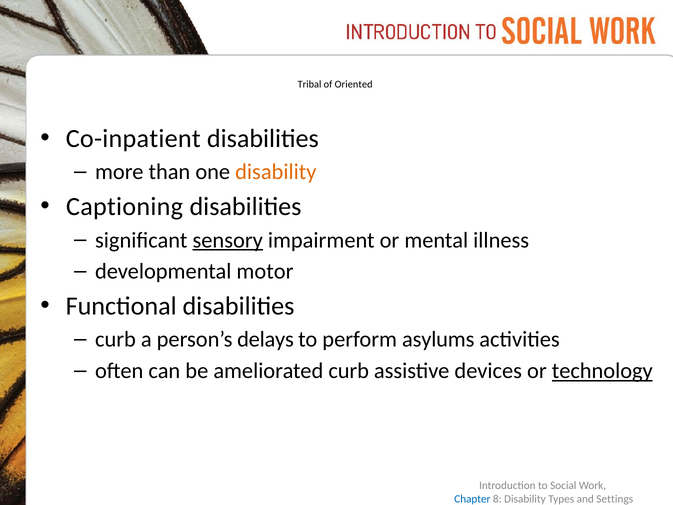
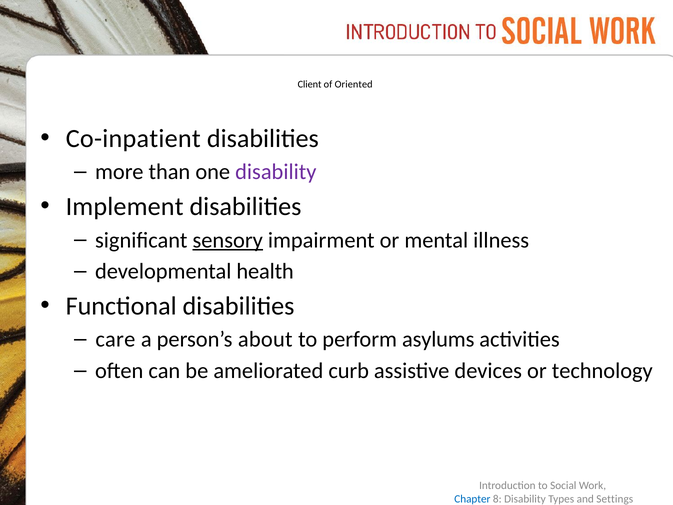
Tribal: Tribal -> Client (310, 84)
disability colour: orange -> purple (276, 172)
Captioning: Captioning -> Implement (125, 207)
motor: motor -> health (265, 271)
curb: curb -> care (115, 339)
delays: delays -> about (265, 339)
technology underline: present -> none (602, 371)
